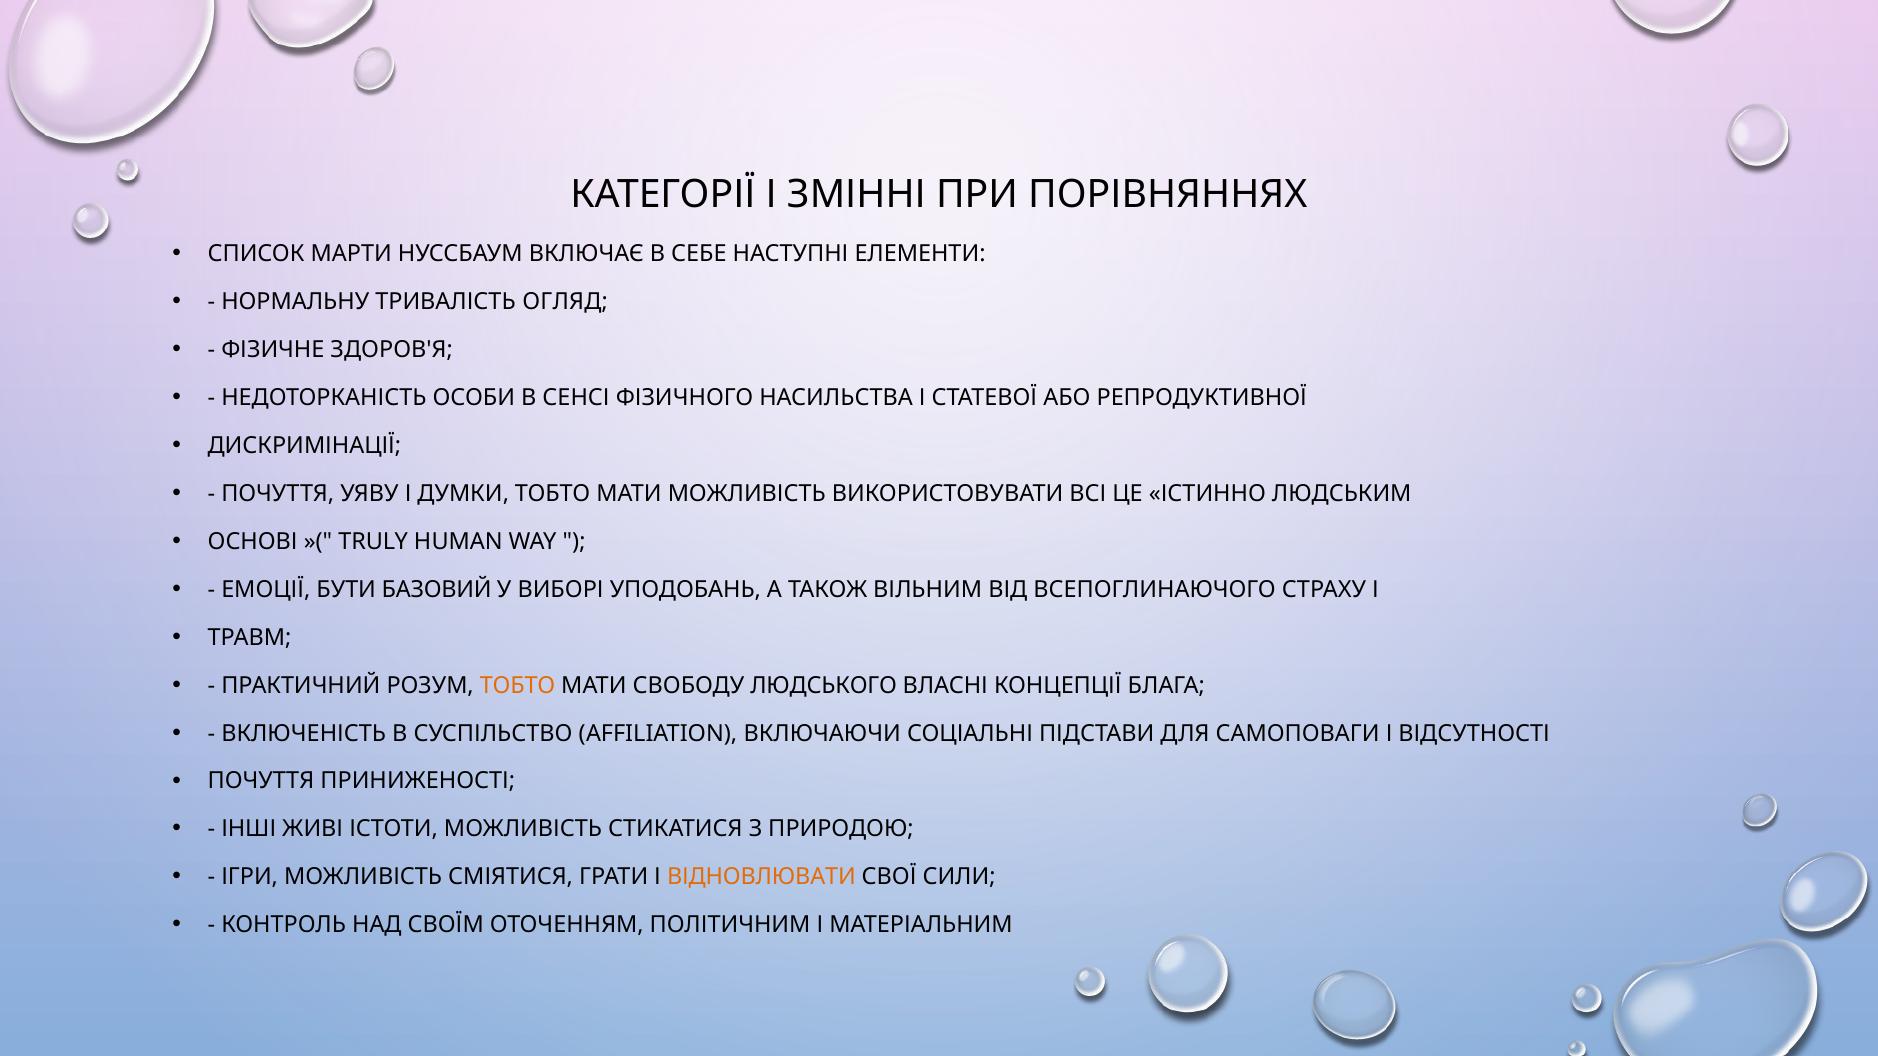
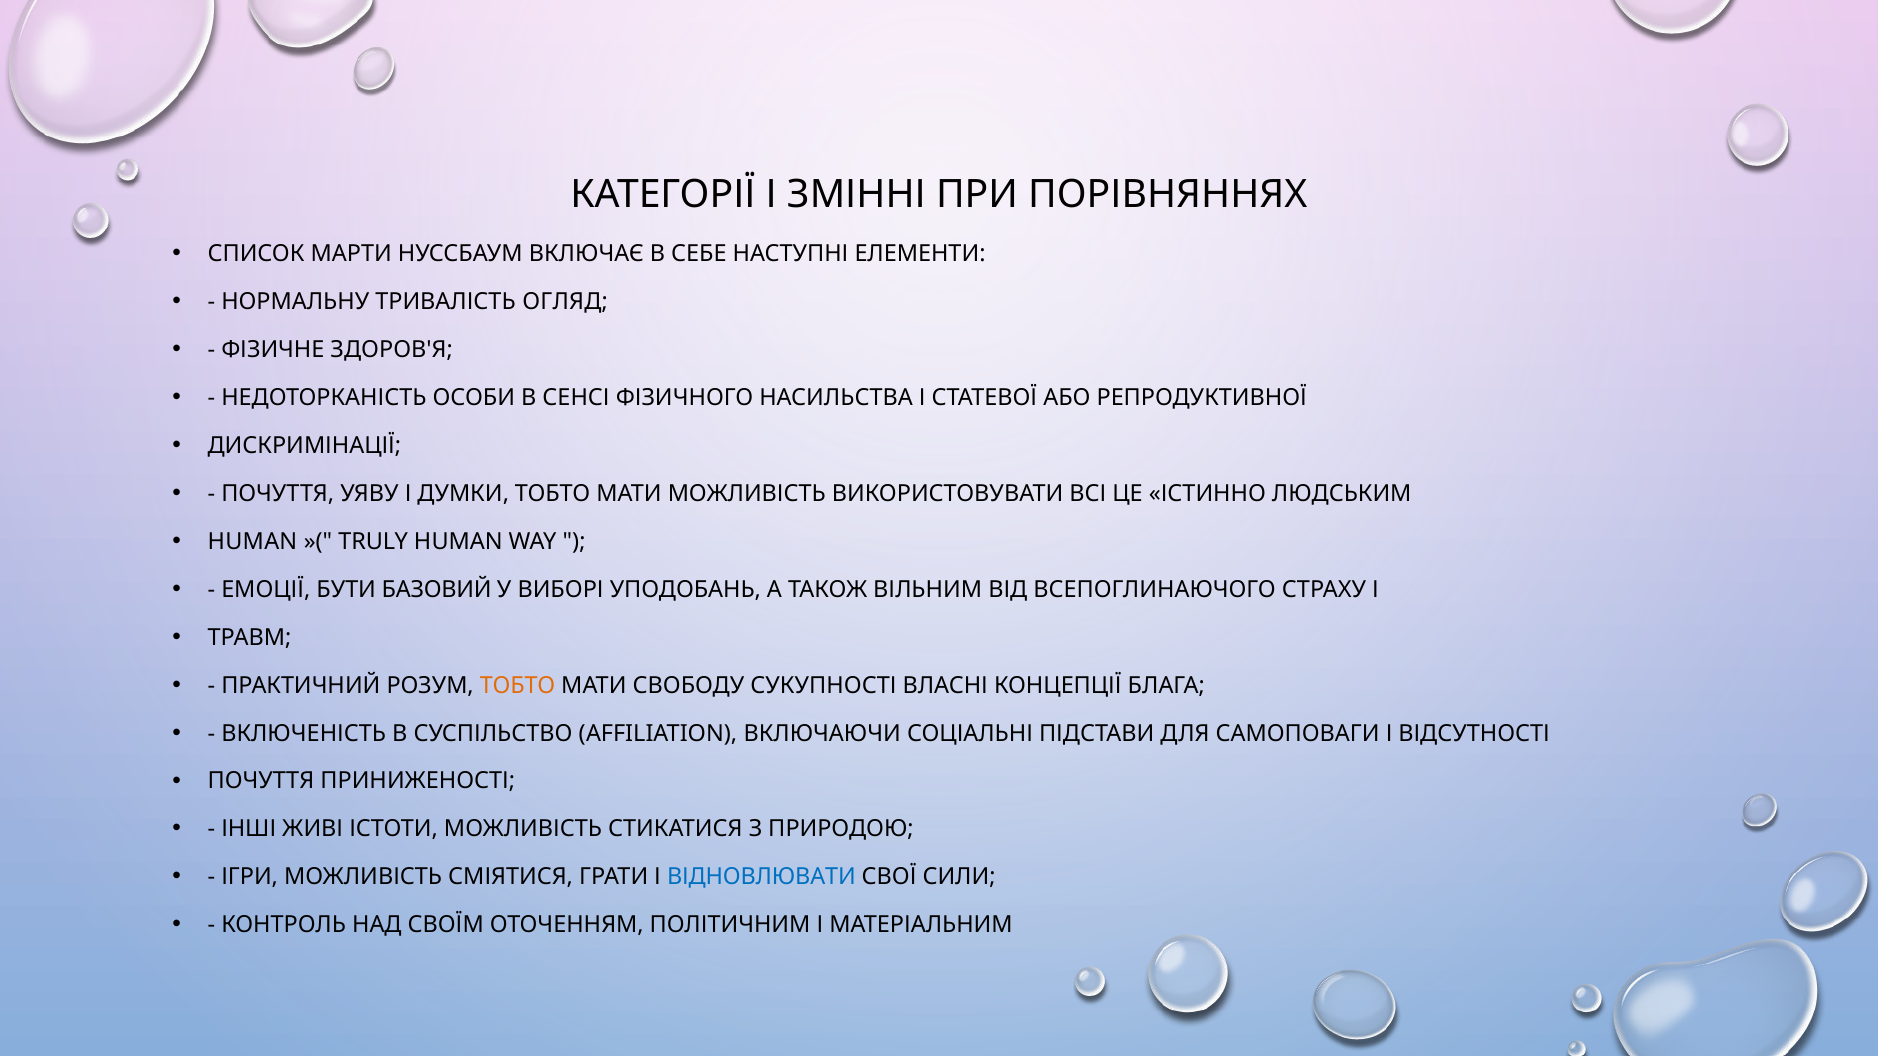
ОСНОВІ: ОСНОВІ -> HUMAN (253, 542)
ЛЮДСЬКОГО: ЛЮДСЬКОГО -> СУКУПНОСТІ (824, 686)
ВІДНОВЛЮВАТИ colour: orange -> blue (761, 877)
